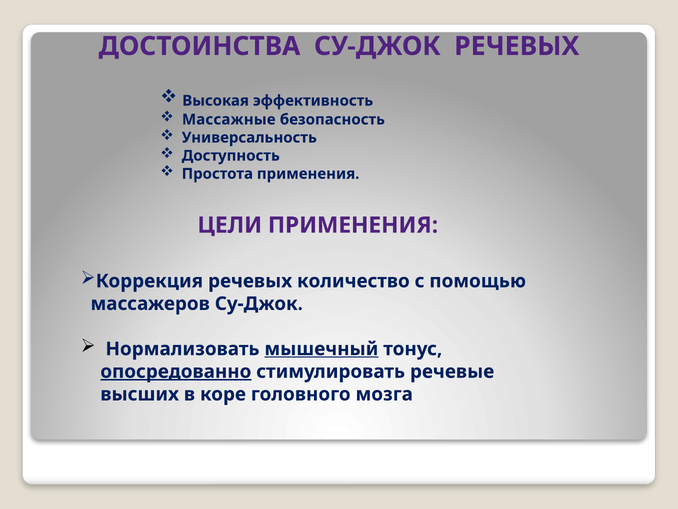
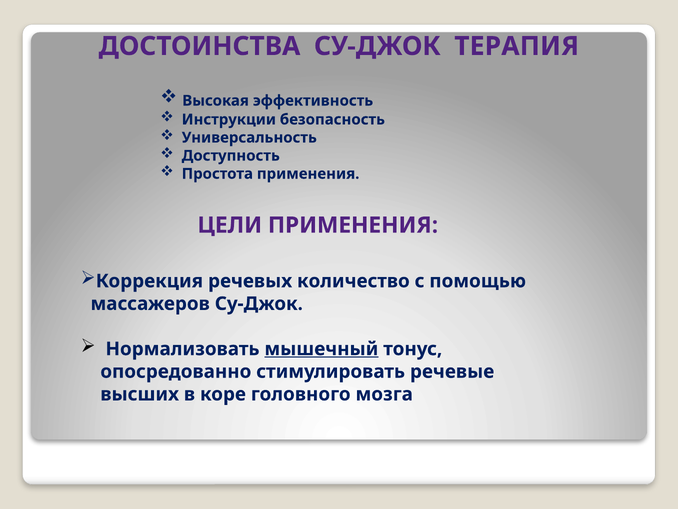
СУ-ДЖОК РЕЧЕВЫХ: РЕЧЕВЫХ -> ТЕРАПИЯ (517, 46)
Массажные: Массажные -> Инструкции (229, 119)
опосредованно underline: present -> none (176, 371)
